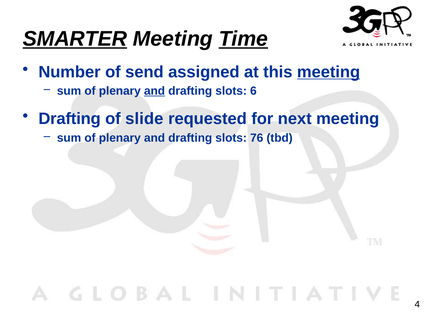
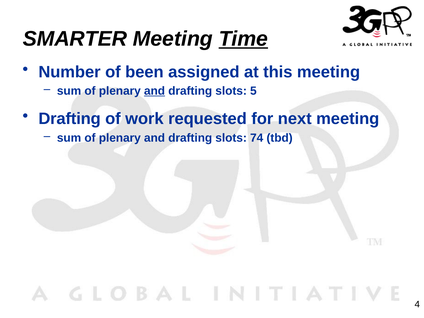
SMARTER underline: present -> none (75, 39)
send: send -> been (144, 72)
meeting underline: present -> none (329, 72)
6: 6 -> 5 (253, 91)
slide: slide -> work (144, 119)
76: 76 -> 74 (257, 138)
